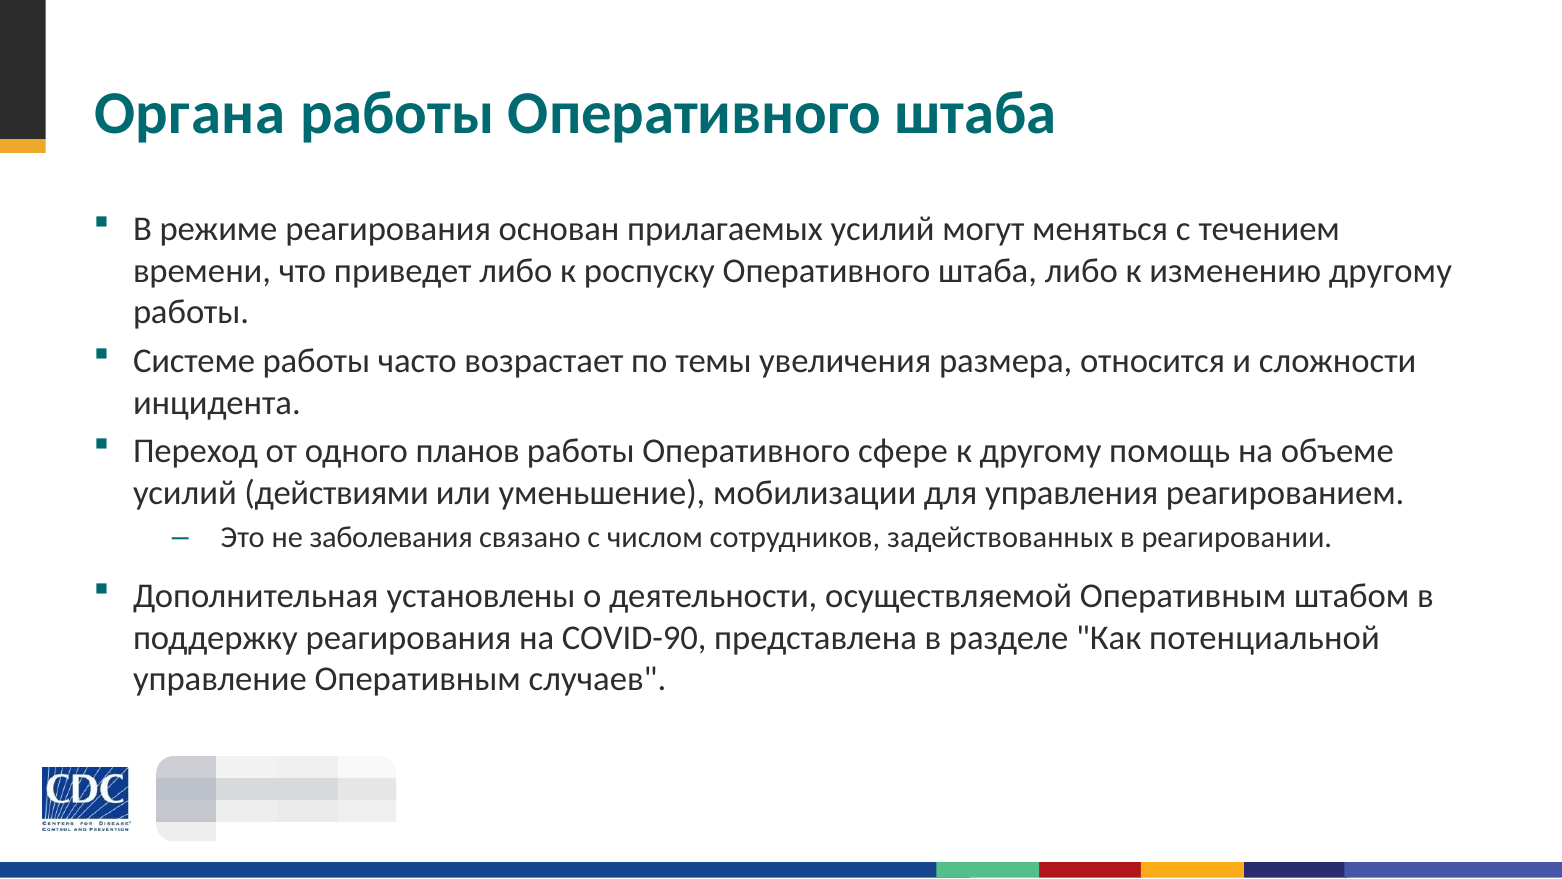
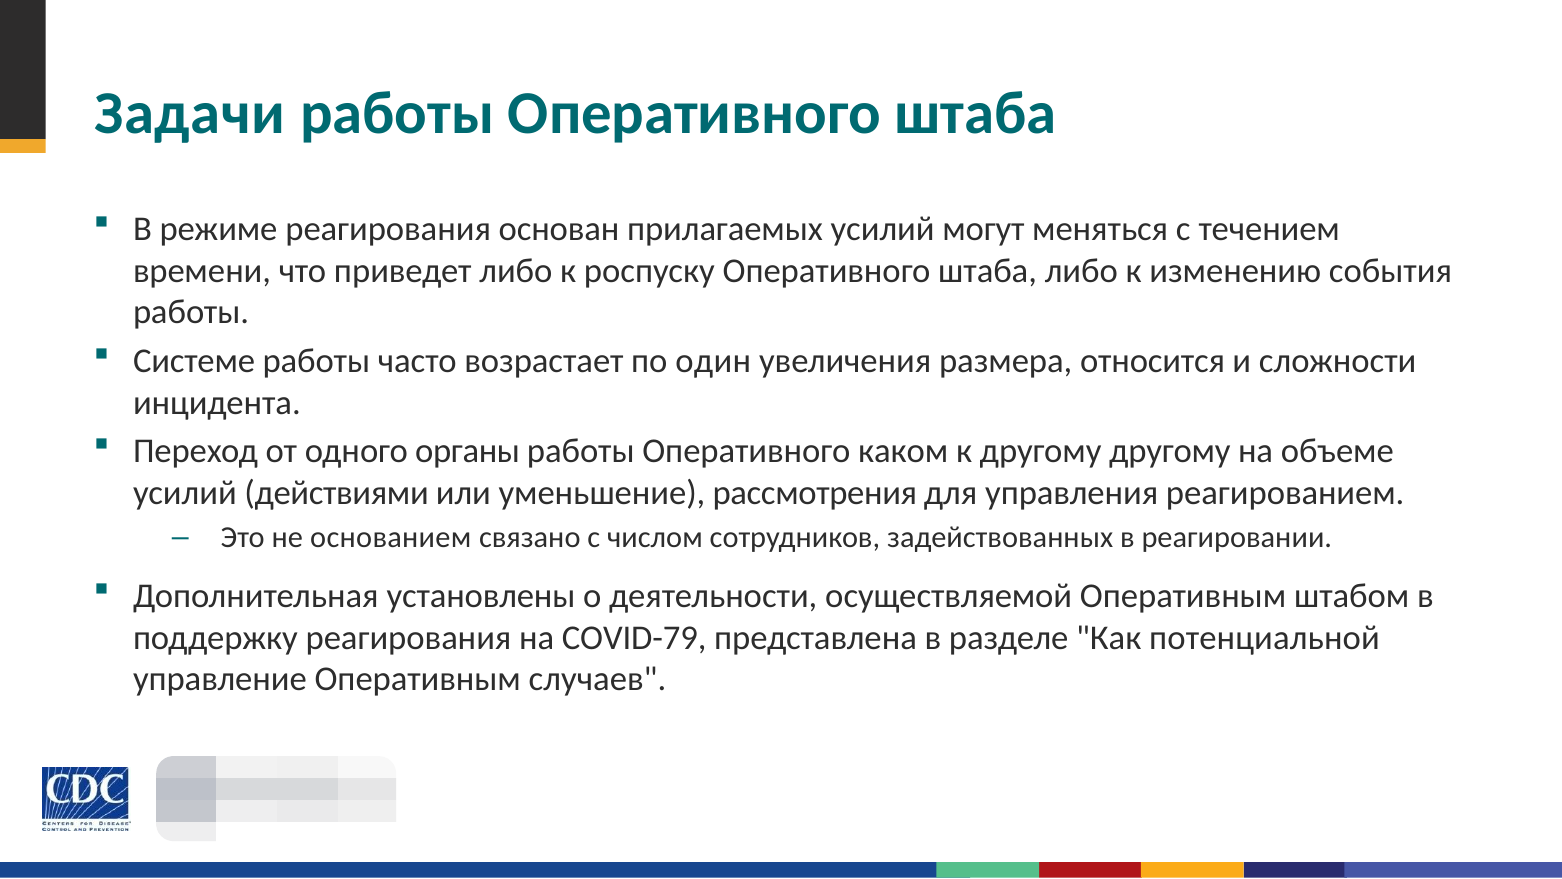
Органа: Органа -> Задачи (190, 113)
изменению другому: другому -> события (1390, 271)
темы: темы -> один (713, 361)
планов: планов -> органы (468, 451)
сфере: сфере -> каком (903, 451)
другому помощь: помощь -> другому (1170, 451)
мобилизации: мобилизации -> рассмотрения (815, 493)
заболевания: заболевания -> основанием (391, 538)
COVID-90: COVID-90 -> COVID-79 (634, 638)
